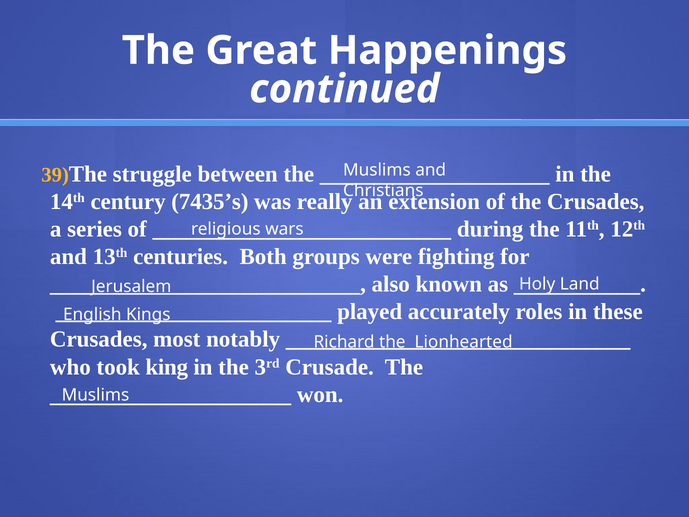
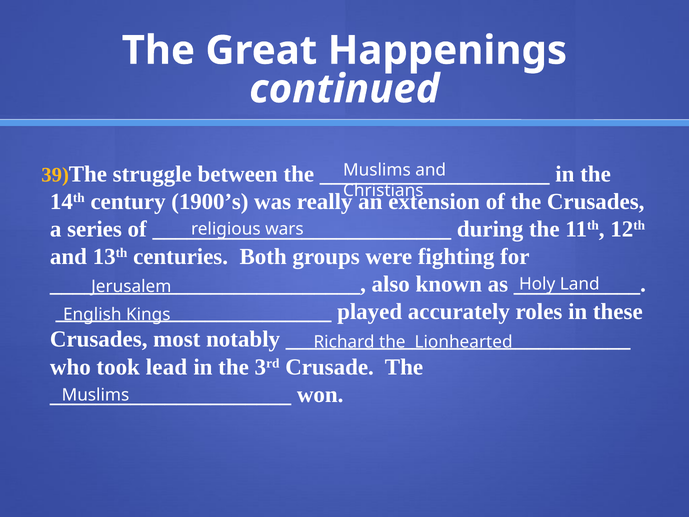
7435’s: 7435’s -> 1900’s (210, 201)
king: king -> lead (167, 367)
